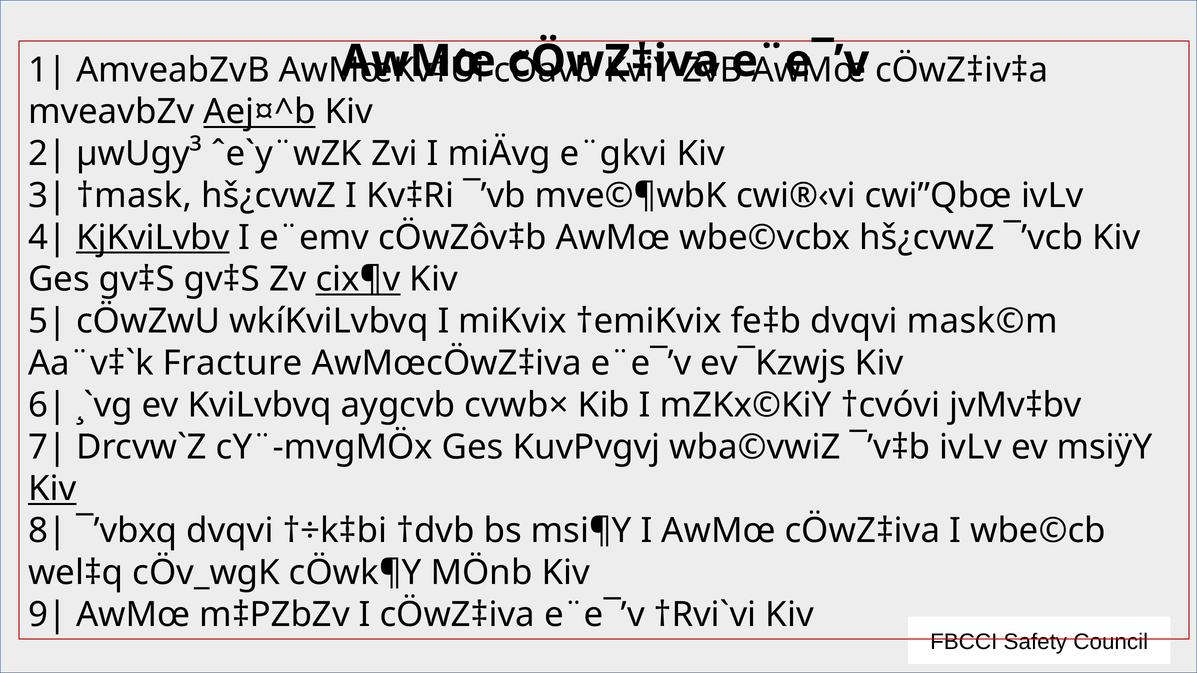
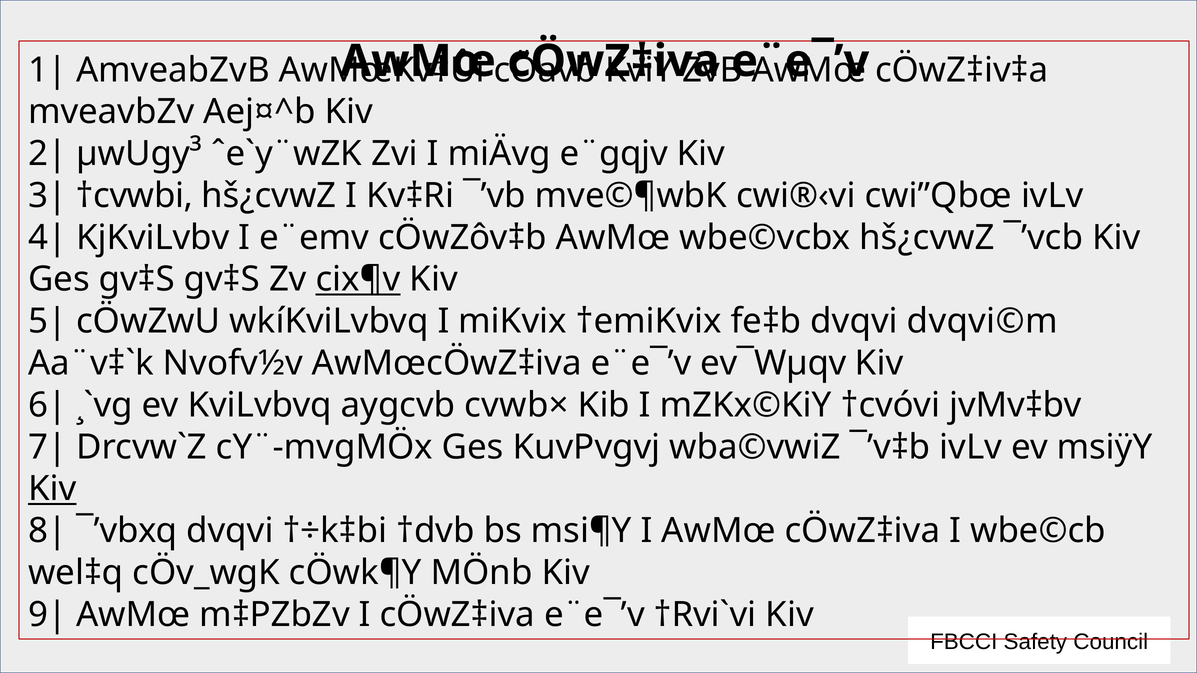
Aej¤^b underline: present -> none (259, 112)
e¨gkvi: e¨gkvi -> e¨gqjv (614, 154)
†mask: †mask -> †cvwbi (134, 196)
KjKviLvbv underline: present -> none (153, 238)
mask©m: mask©m -> dvqvi©m (982, 322)
Fracture: Fracture -> Nvofv½v (233, 363)
ev¯Kzwjs: ev¯Kzwjs -> ev¯Wµqv (773, 363)
